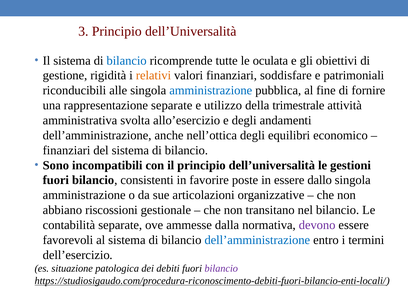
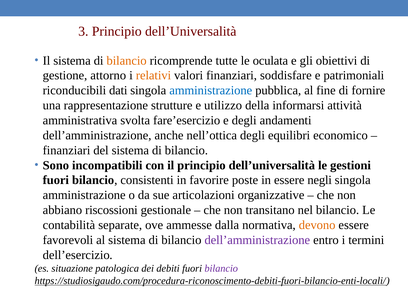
bilancio colour: blue -> orange (127, 61)
rigidità: rigidità -> attorno (108, 76)
alle: alle -> dati (118, 90)
rappresentazione separate: separate -> strutture (172, 105)
trimestrale: trimestrale -> informarsi (298, 105)
allo’esercizio: allo’esercizio -> fare’esercizio (187, 120)
dallo: dallo -> negli (320, 180)
devono colour: purple -> orange (317, 225)
dell’amministrazione colour: blue -> purple (257, 240)
